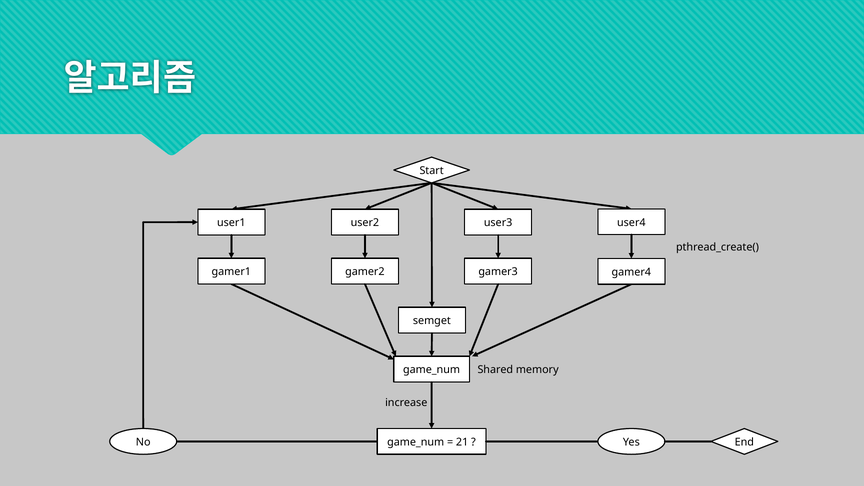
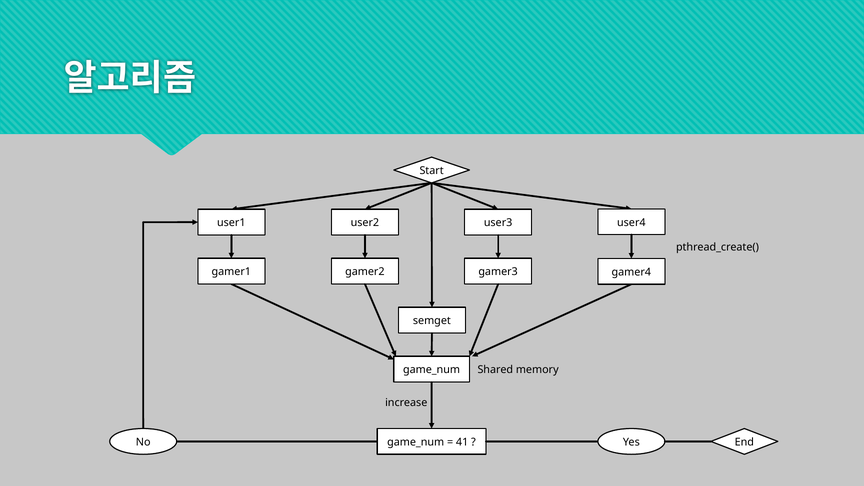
21: 21 -> 41 (462, 442)
